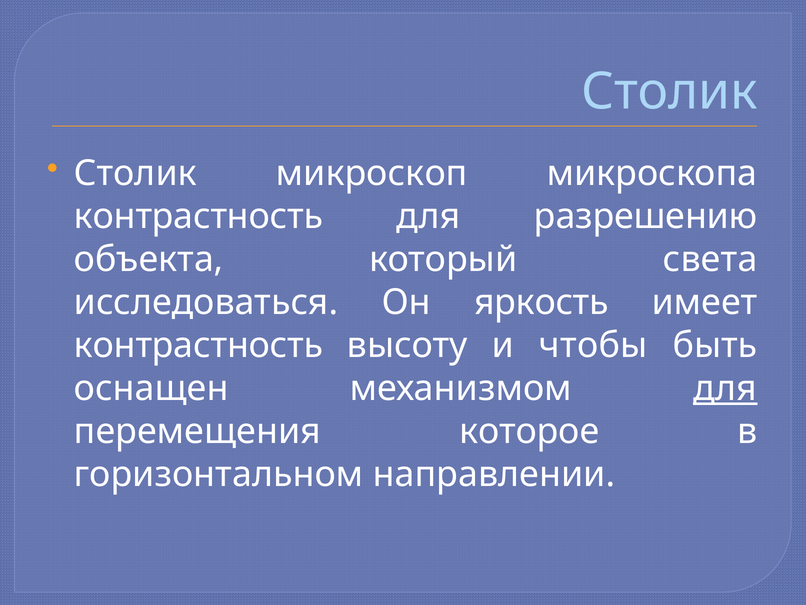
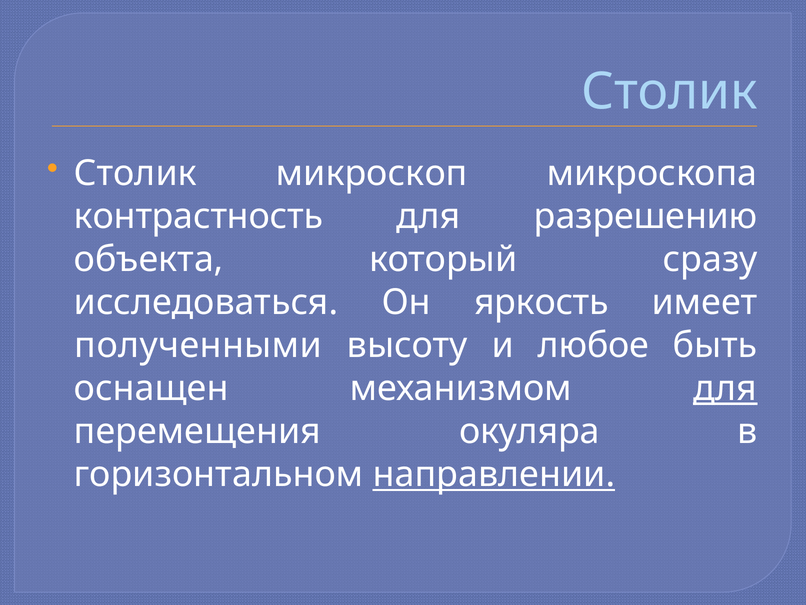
света: света -> сразу (710, 259)
контрастность: контрастность -> полученными (198, 345)
чтобы: чтобы -> любое (593, 345)
которое: которое -> окуляра (529, 431)
направлении underline: none -> present (494, 474)
